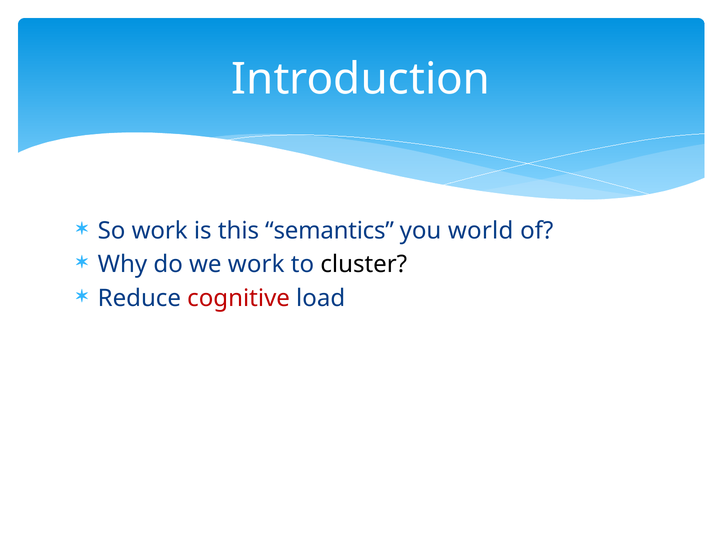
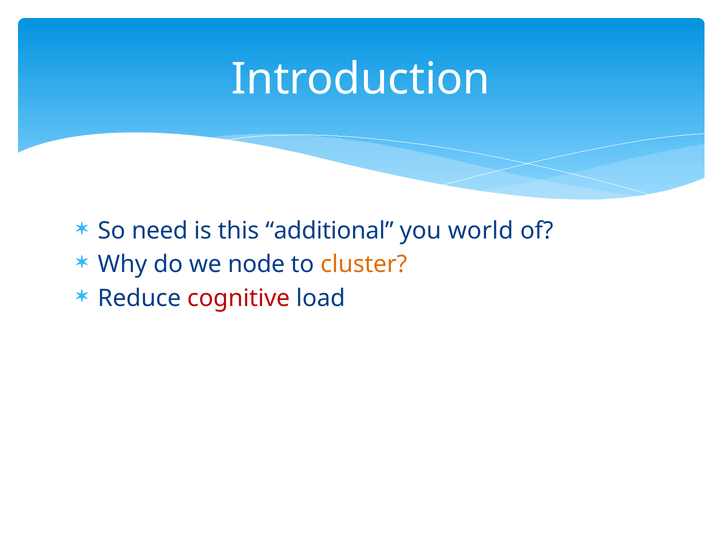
So work: work -> need (160, 231)
semantics: semantics -> additional (330, 231)
we work: work -> node (256, 265)
cluster colour: black -> orange (364, 265)
